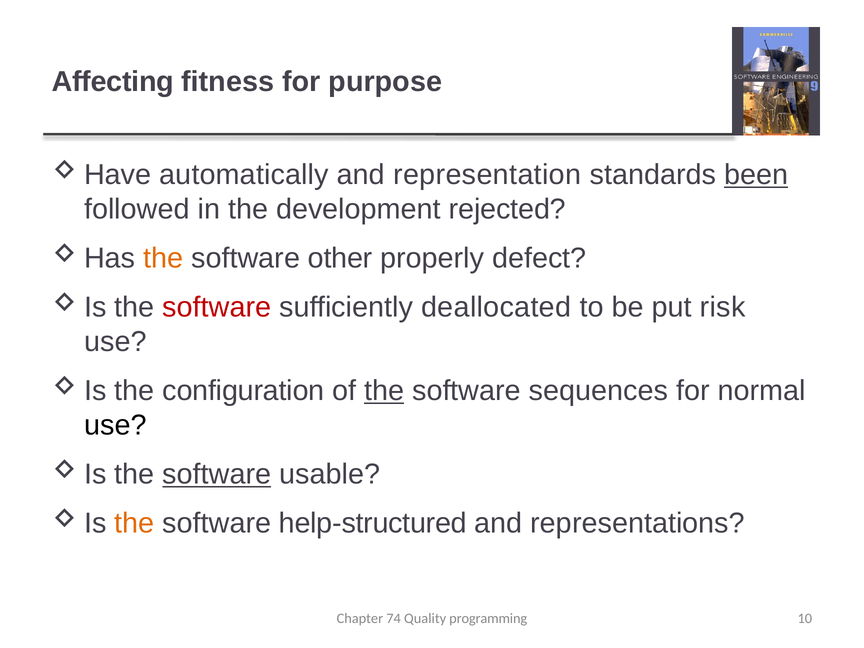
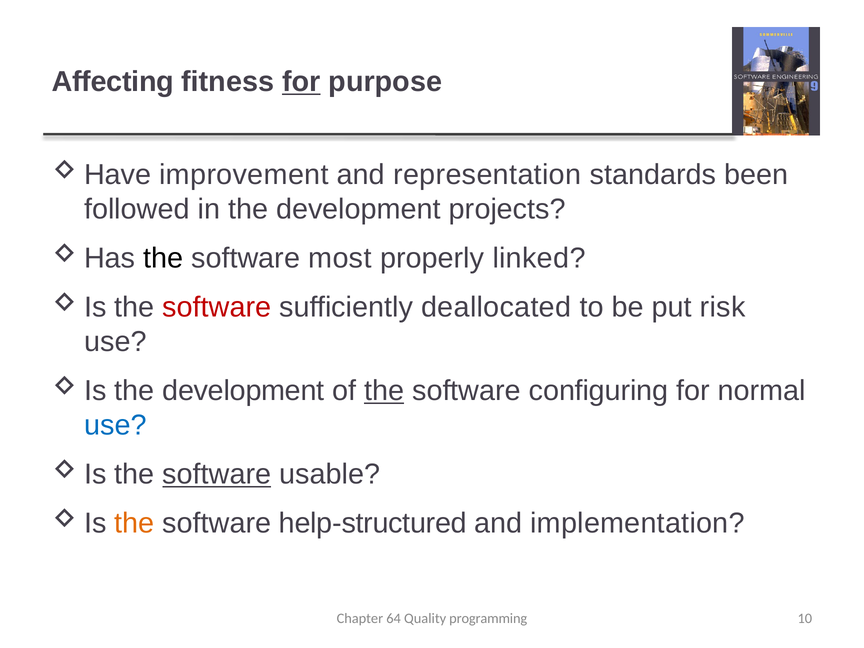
for underline: none -> present (301, 82)
automatically: automatically -> improvement (244, 175)
been underline: present -> none (756, 175)
rejected: rejected -> projects (507, 209)
the colour: orange -> black (163, 258)
other: other -> most (340, 258)
defect: defect -> linked (539, 258)
configuration: configuration -> development (243, 391)
sequences: sequences -> configuring (599, 391)
use colour: black -> blue (115, 425)
representations: representations -> implementation (638, 523)
74: 74 -> 64 (394, 619)
